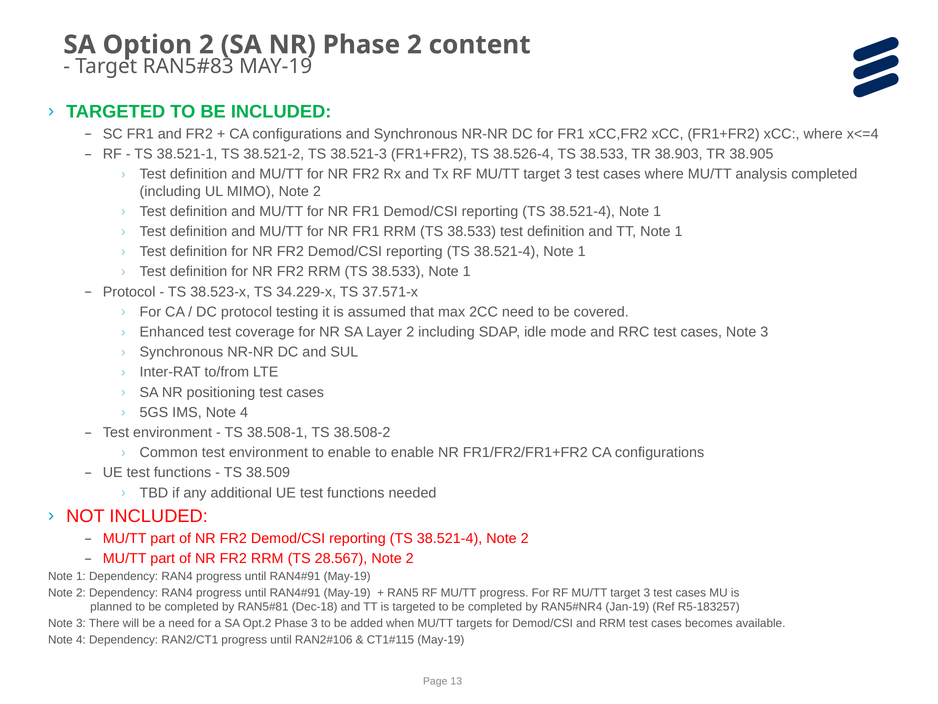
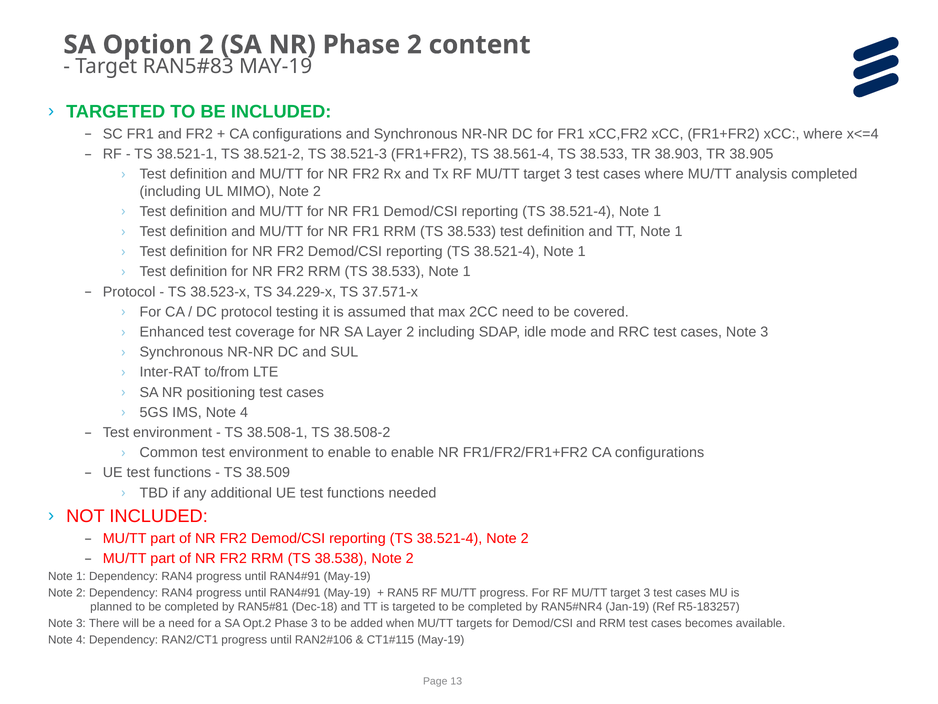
38.526-4: 38.526-4 -> 38.561-4 (524, 154)
28.567: 28.567 -> 38.538 (341, 558)
